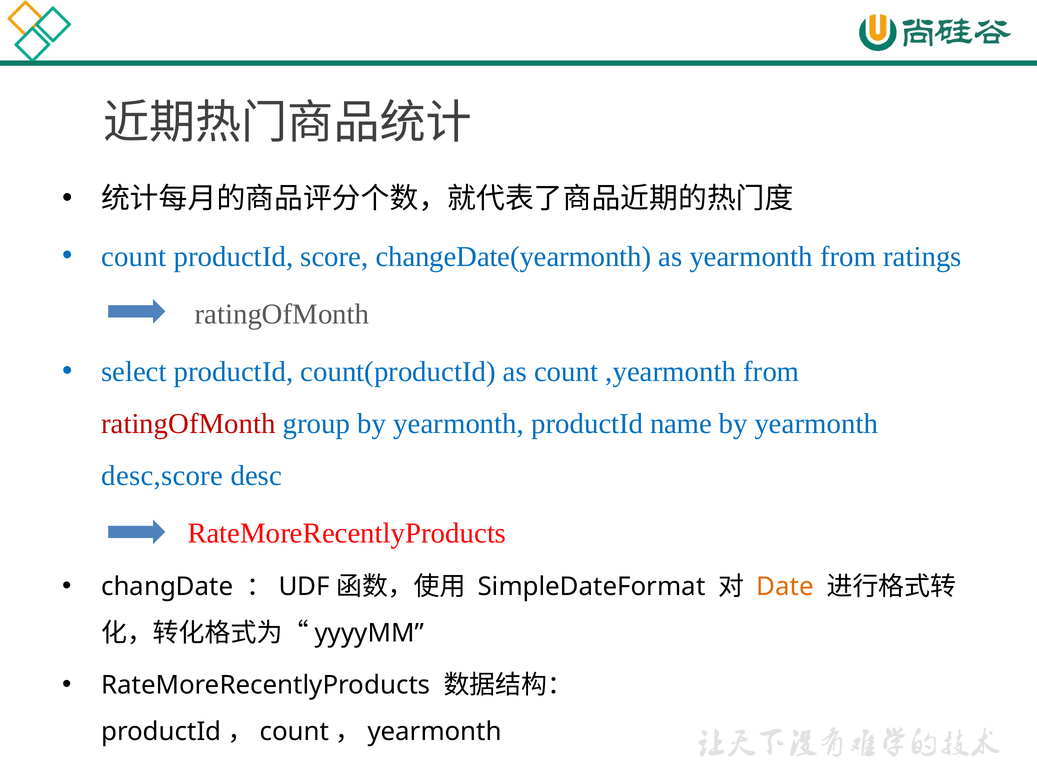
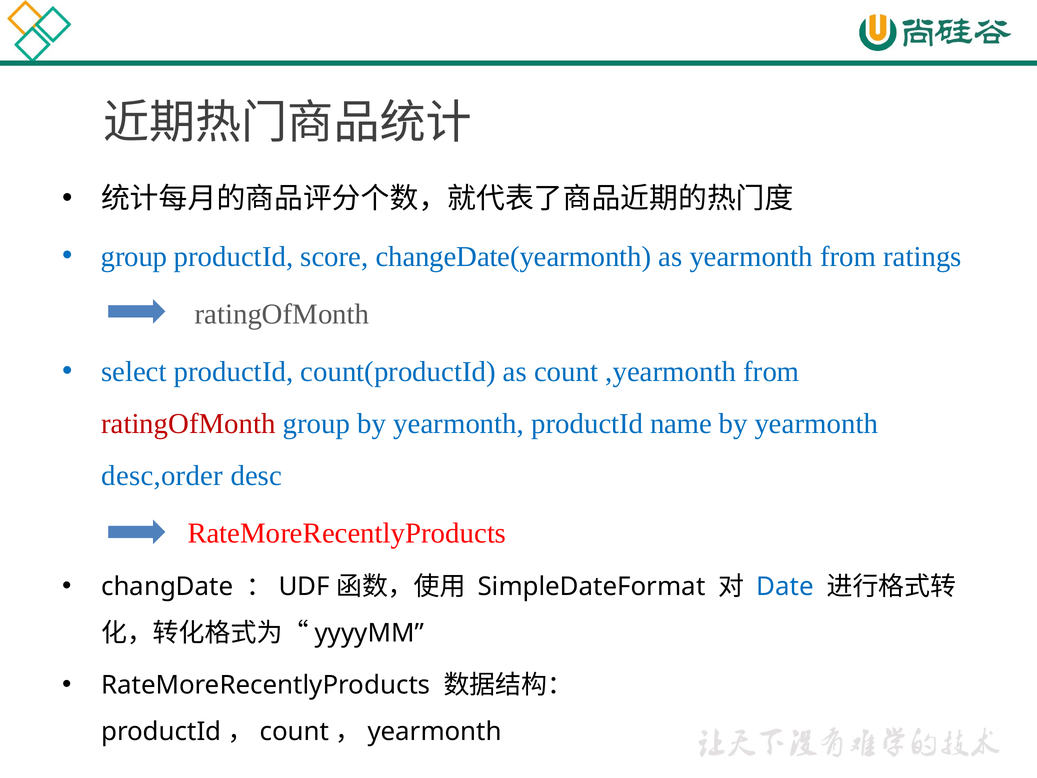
count: count -> group (134, 257)
desc,score: desc,score -> desc,order (162, 475)
Date colour: orange -> blue (785, 586)
